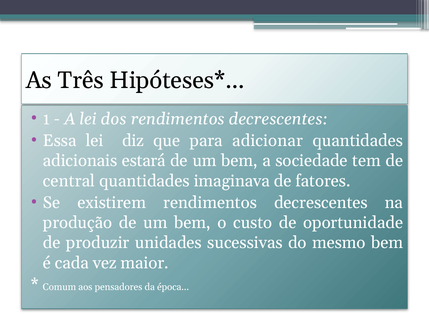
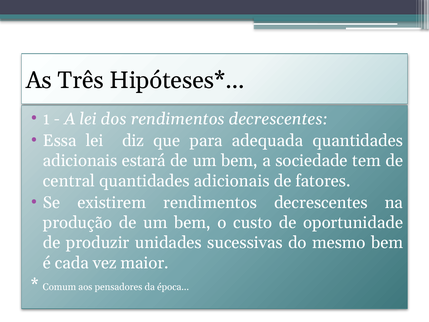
adicionar: adicionar -> adequada (268, 141)
imaginava: imaginava -> adicionais (232, 181)
